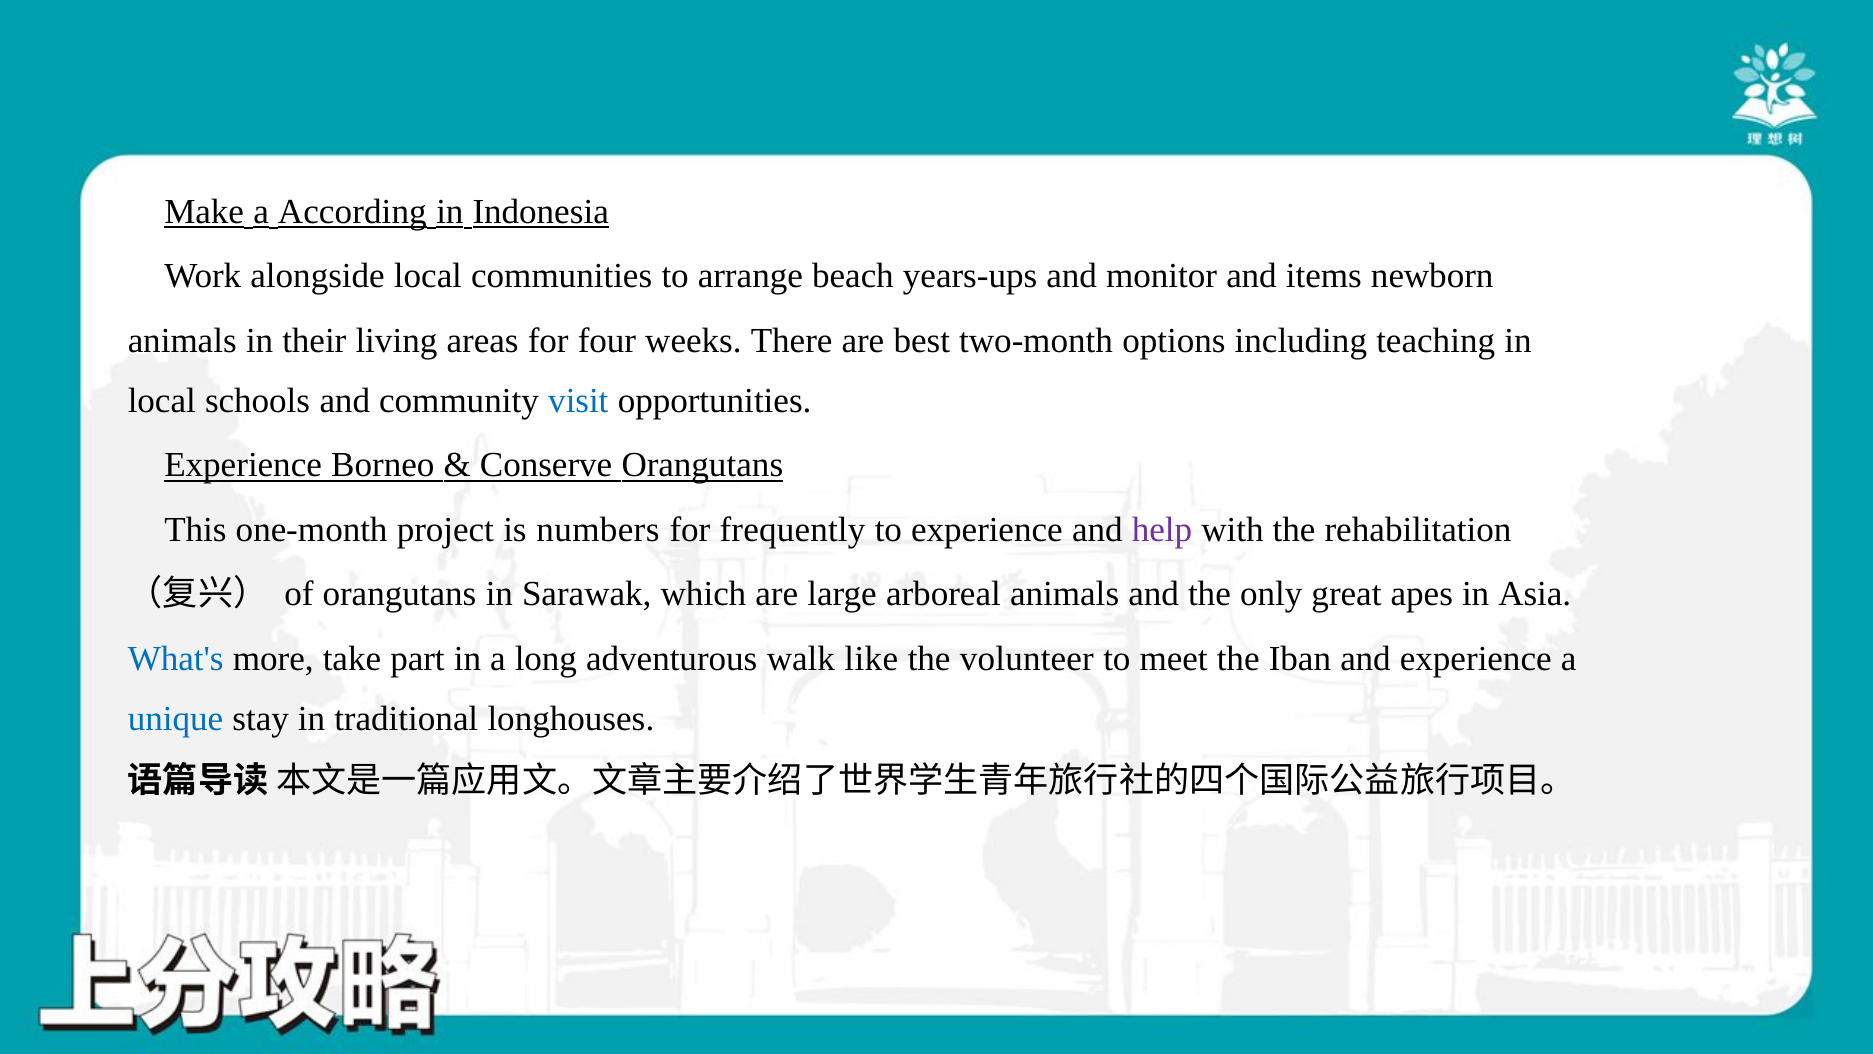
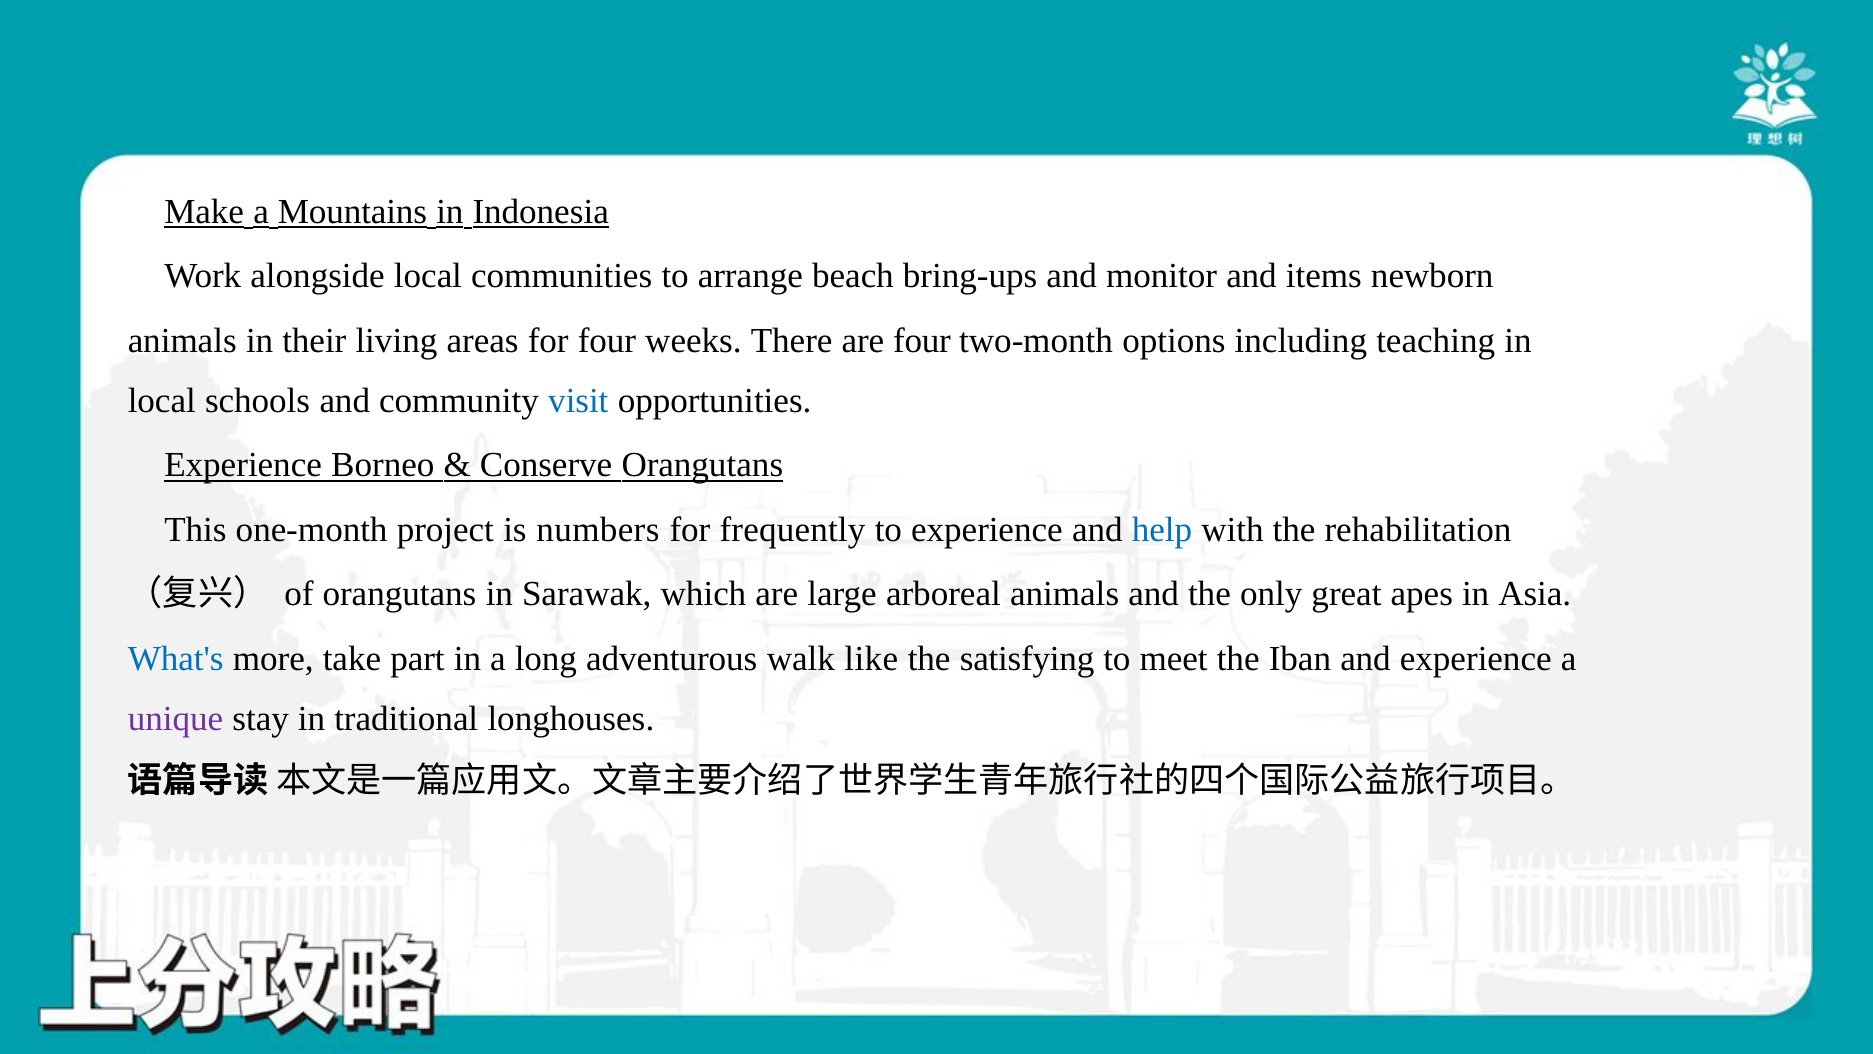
According: According -> Mountains (352, 212)
years-ups: years-ups -> bring-ups (970, 276)
are best: best -> four (922, 340)
help colour: purple -> blue (1162, 530)
volunteer: volunteer -> satisfying (1027, 658)
unique colour: blue -> purple (175, 719)
